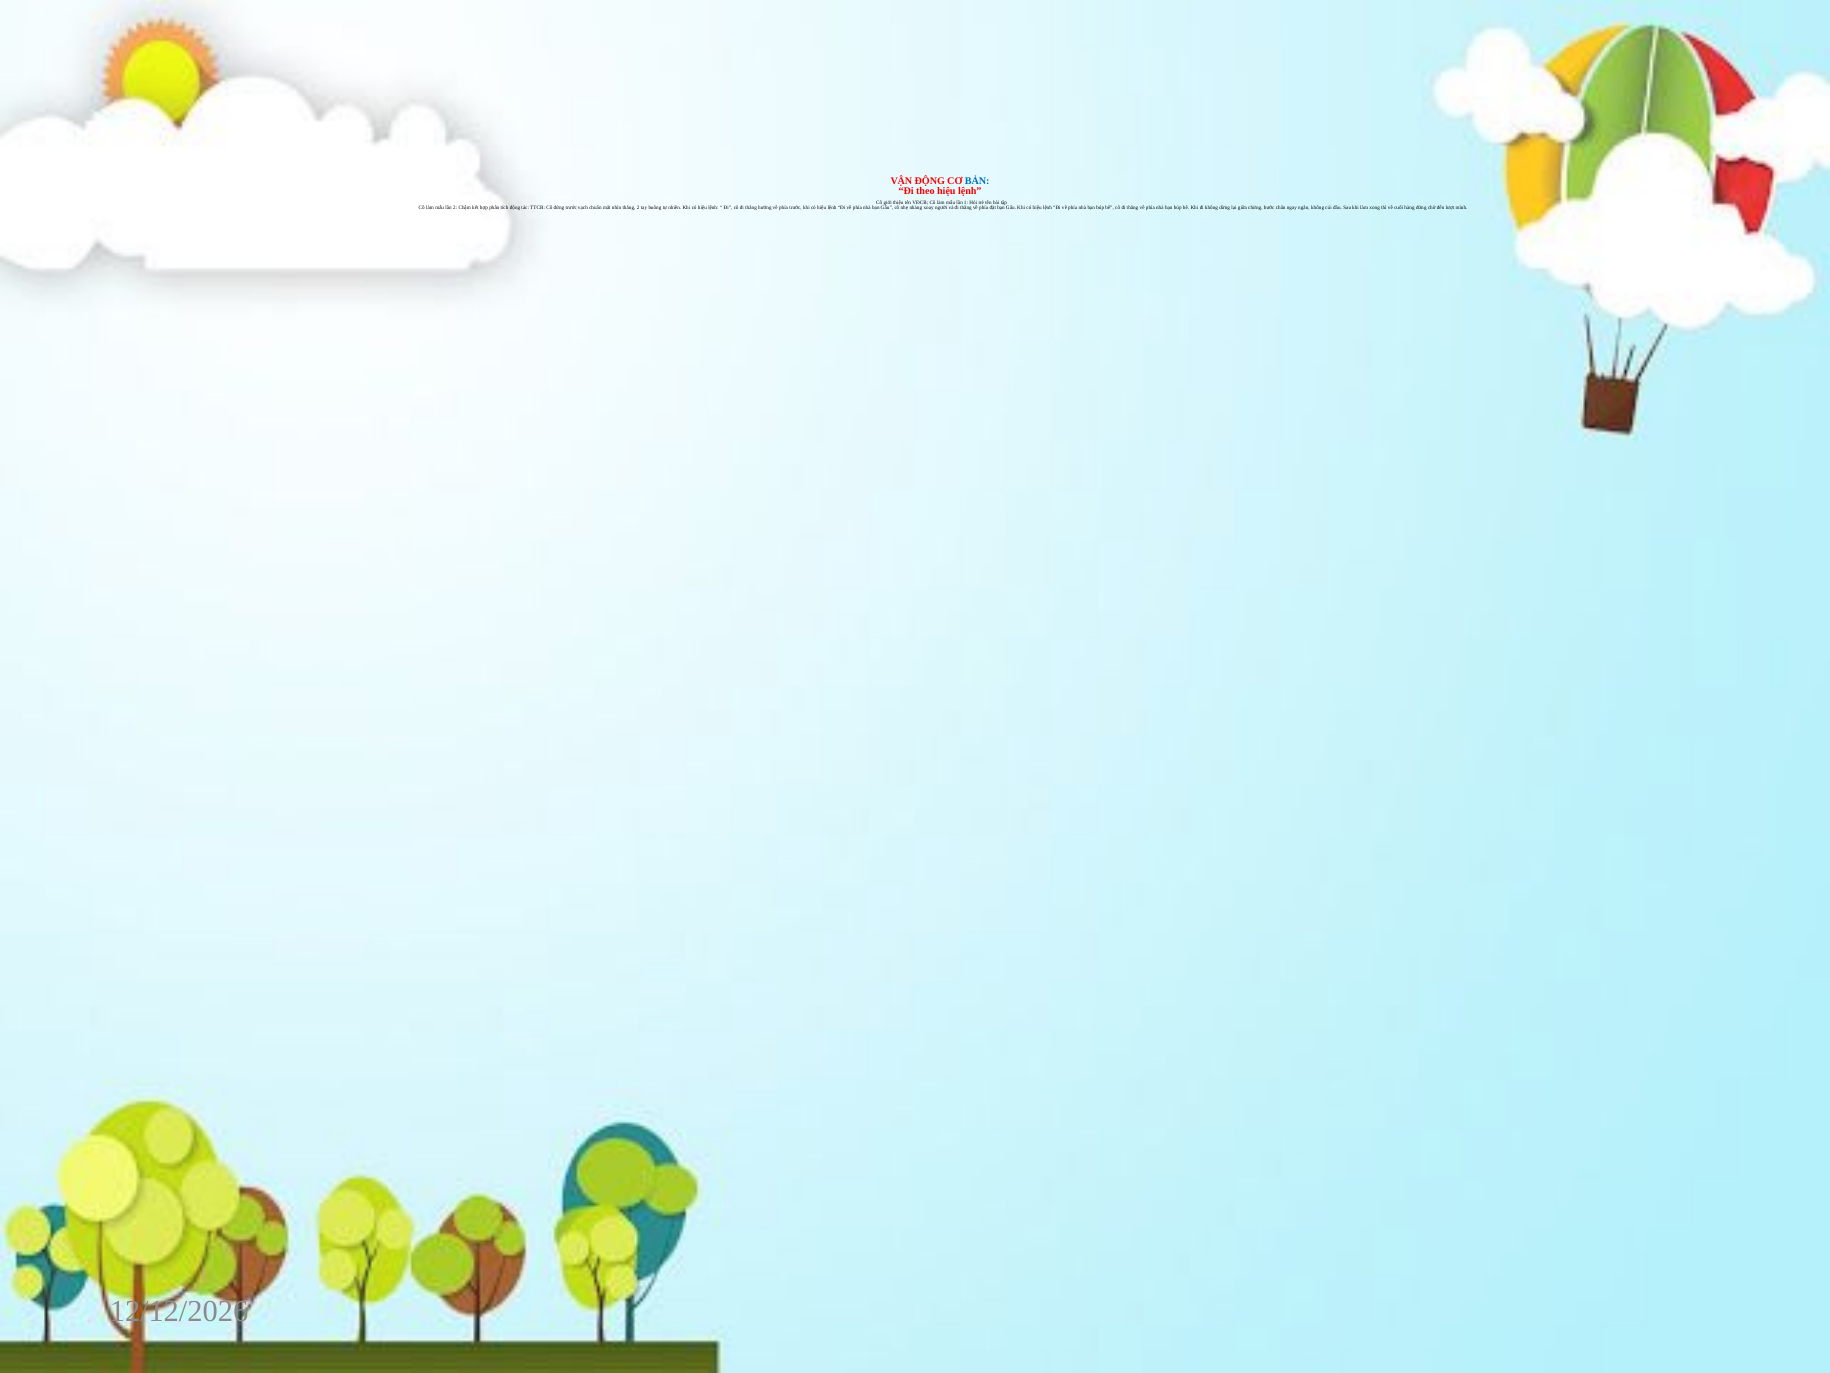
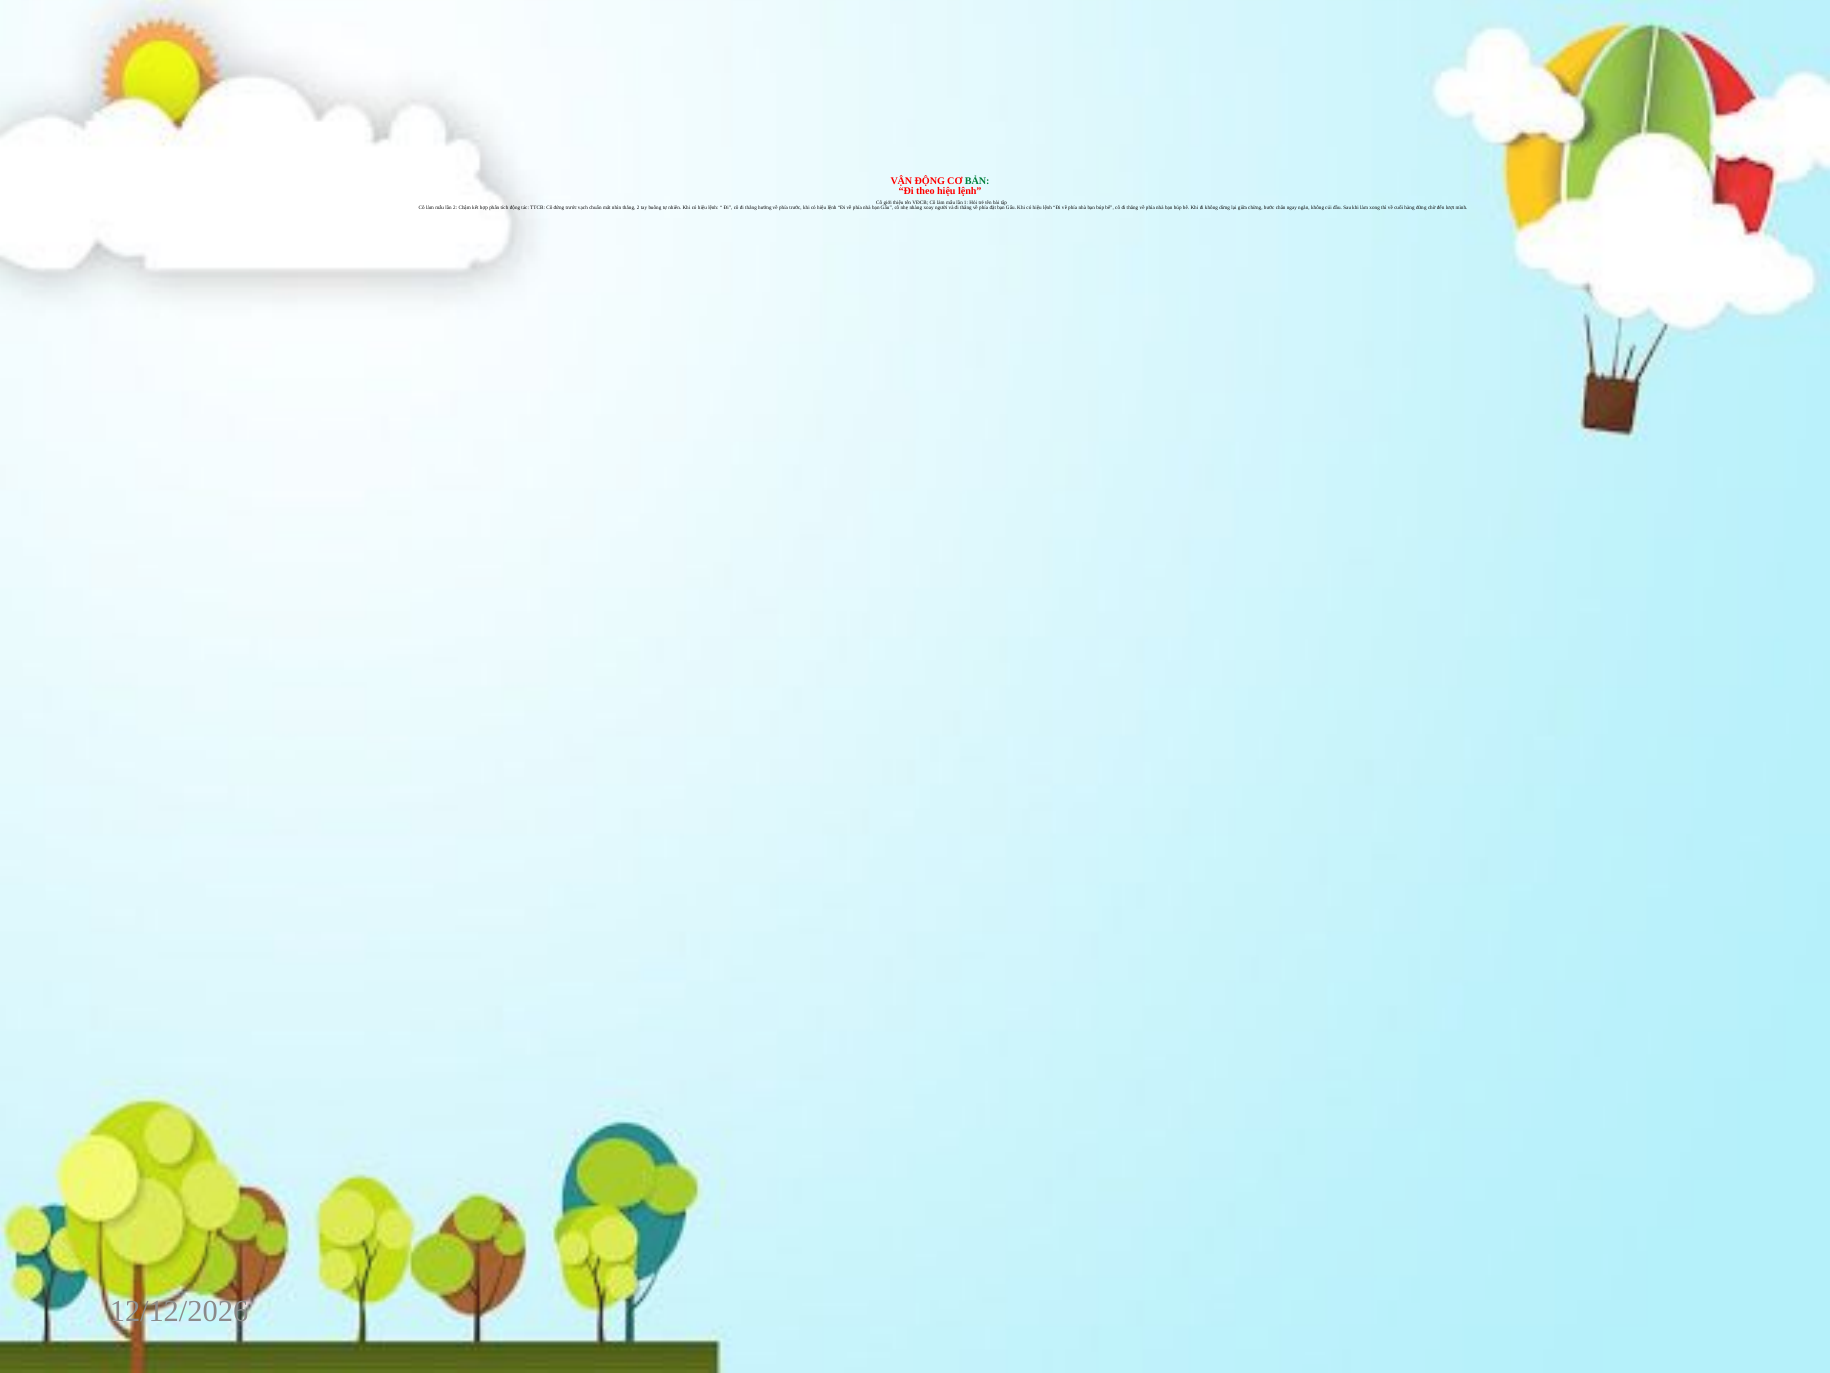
BẢN colour: blue -> green (977, 181)
